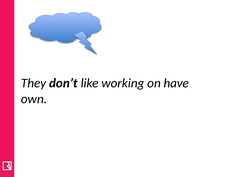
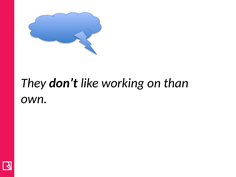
have: have -> than (176, 83)
